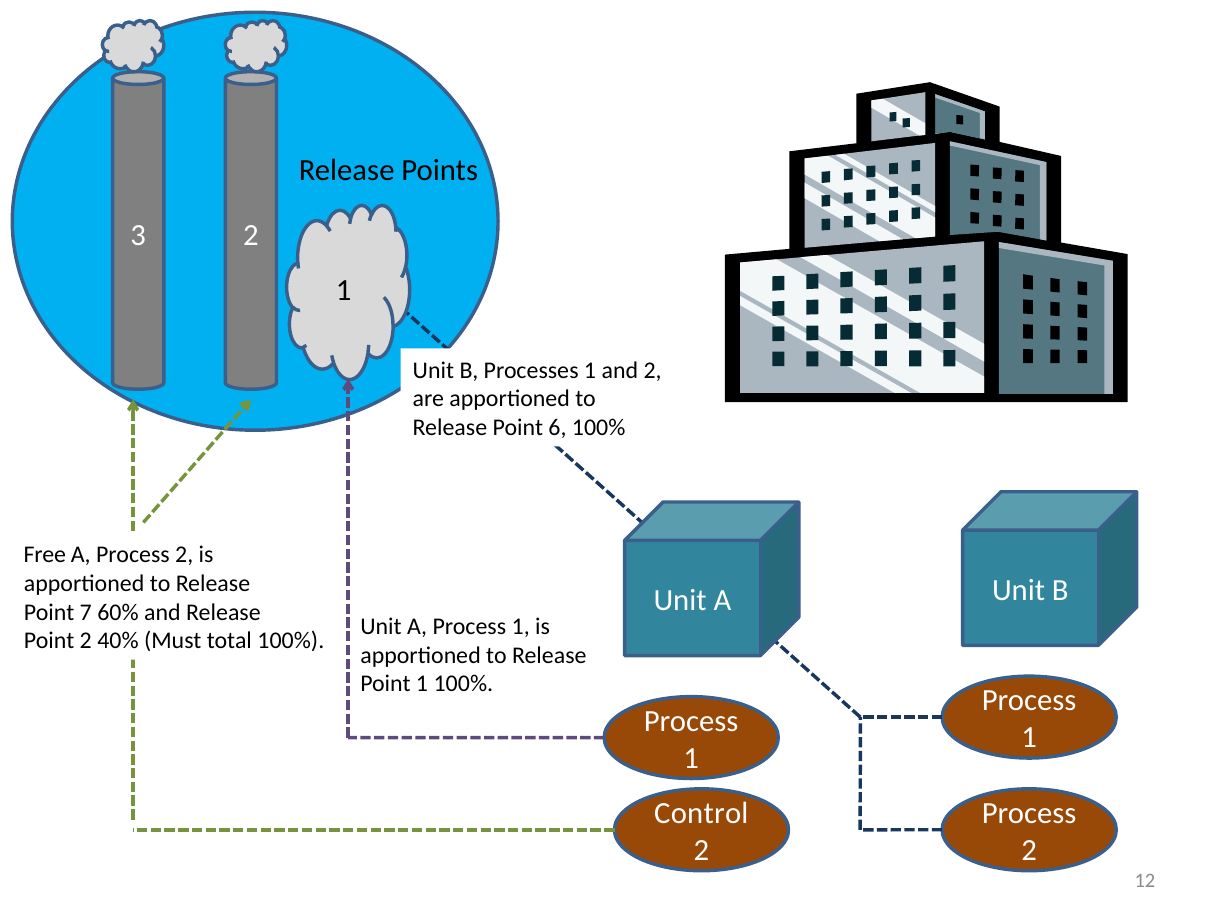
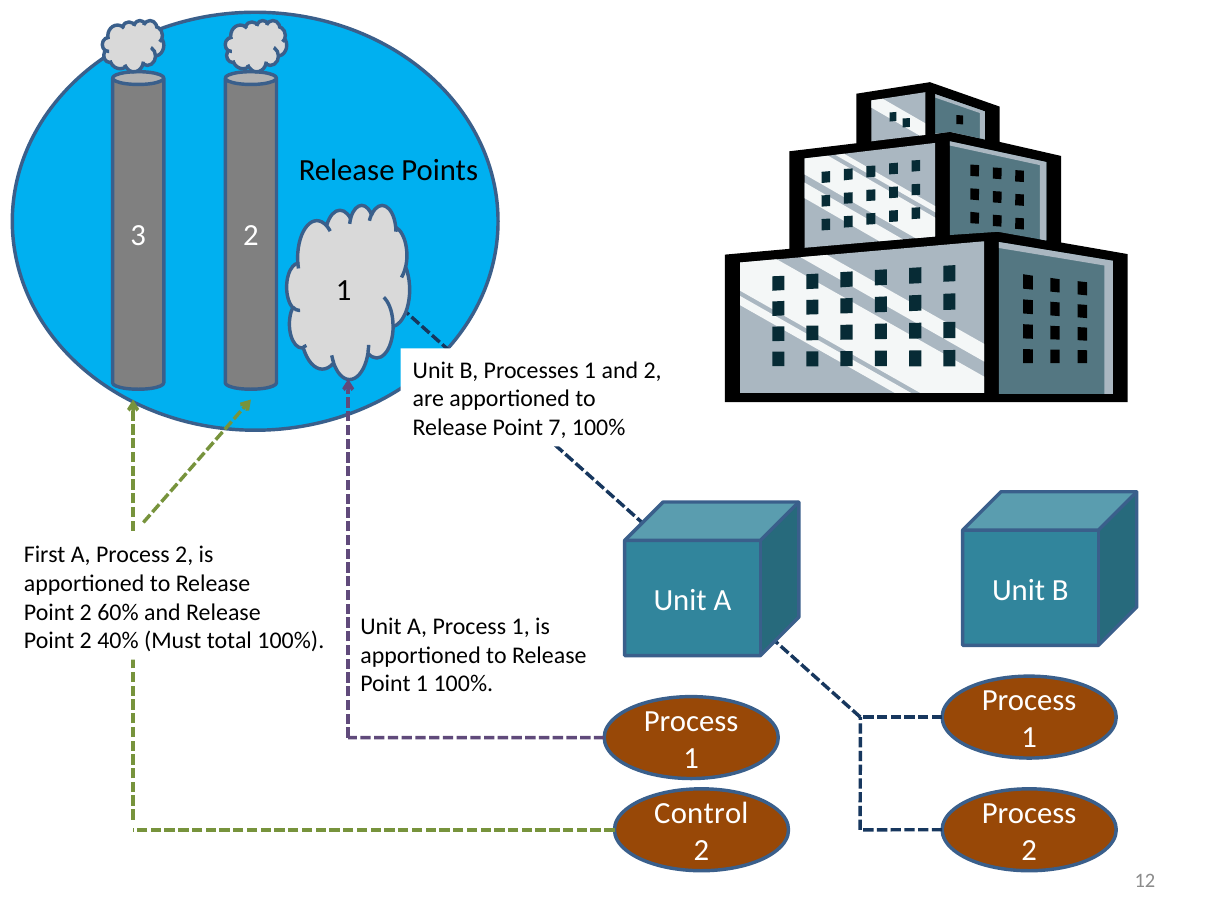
6: 6 -> 7 (557, 428)
Free: Free -> First (45, 555)
7: 7 -> 2 (86, 612)
